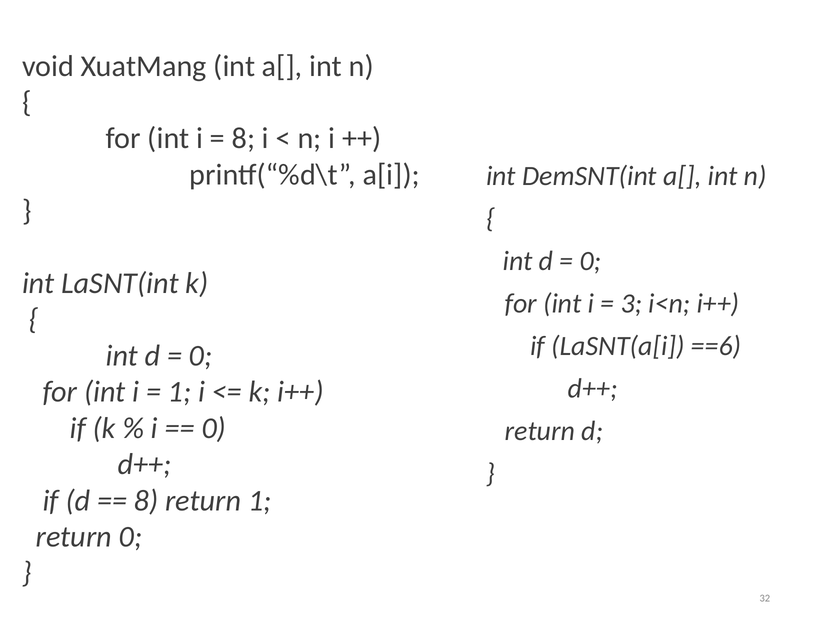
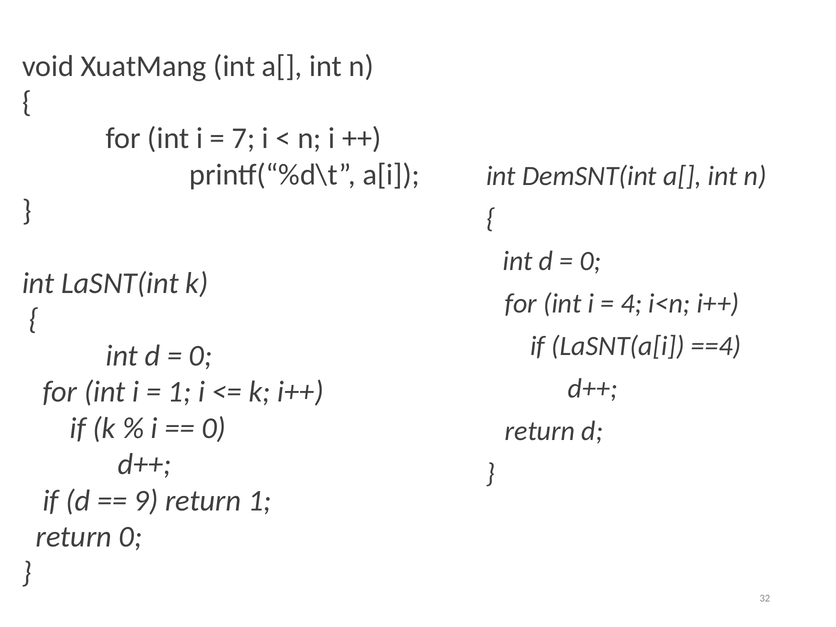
8: 8 -> 7 (243, 139)
3: 3 -> 4 (631, 304)
==6: ==6 -> ==4 (716, 346)
8: 8 -> 9 (146, 501)
